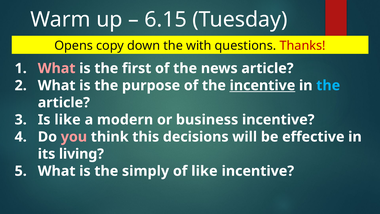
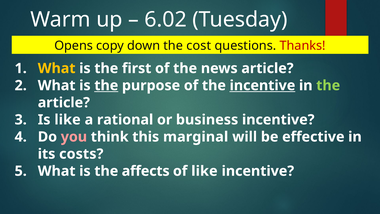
6.15: 6.15 -> 6.02 (166, 20)
with: with -> cost (199, 46)
What colour: pink -> yellow (57, 68)
the underline: none -> present (106, 85)
the colour: light blue -> light green (328, 85)
modern: modern -> rational (125, 120)
decisions: decisions -> marginal (196, 137)
living: living -> costs (81, 154)
simply: simply -> affects (146, 171)
